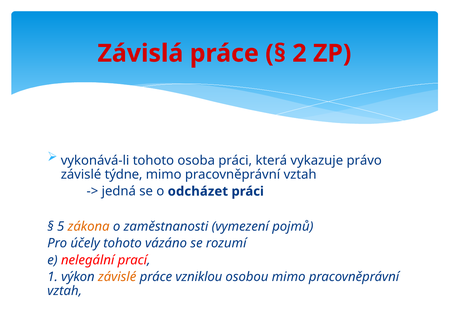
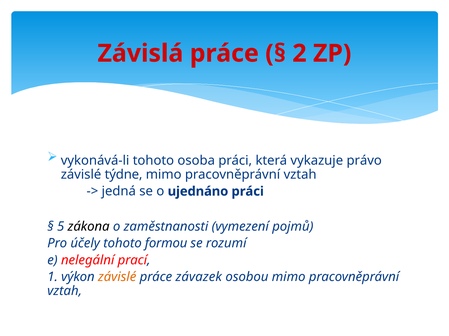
odcházet: odcházet -> ujednáno (198, 192)
zákona colour: orange -> black (89, 227)
vázáno: vázáno -> formou (166, 244)
vzniklou: vzniklou -> závazek (199, 277)
